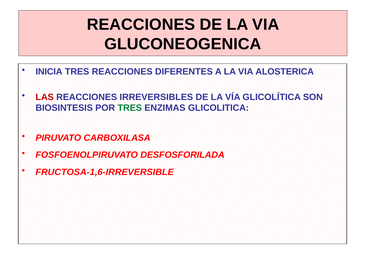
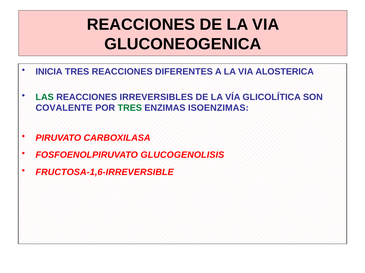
LAS colour: red -> green (45, 97)
BIOSINTESIS: BIOSINTESIS -> COVALENTE (64, 108)
GLICOLITICA: GLICOLITICA -> ISOENZIMAS (218, 108)
DESFOSFORILADA: DESFOSFORILADA -> GLUCOGENOLISIS (182, 155)
